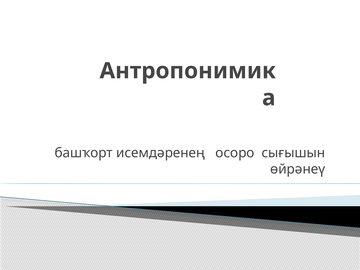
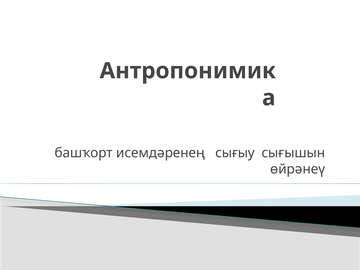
осоро: осоро -> сығыу (235, 153)
